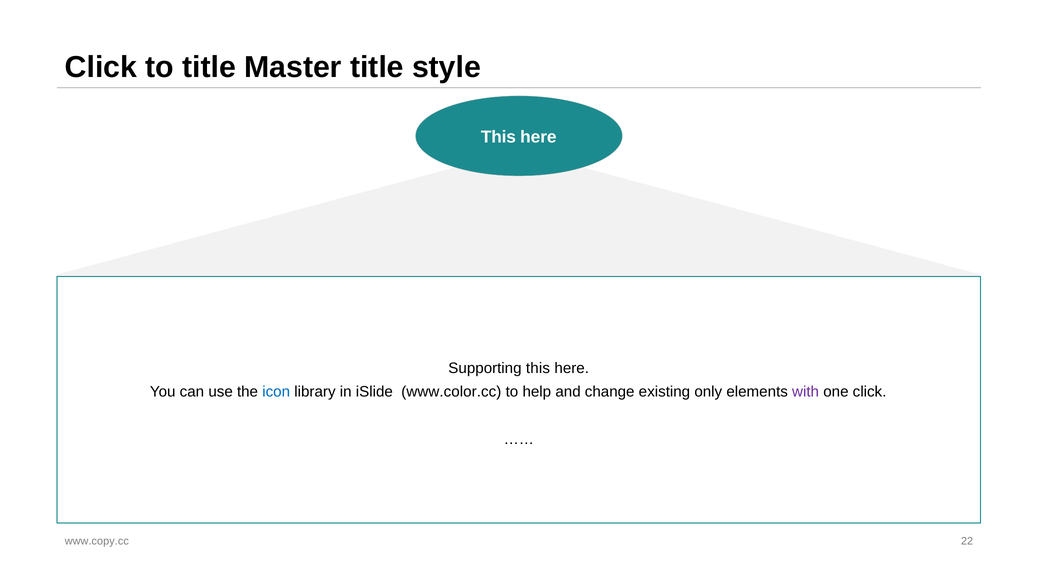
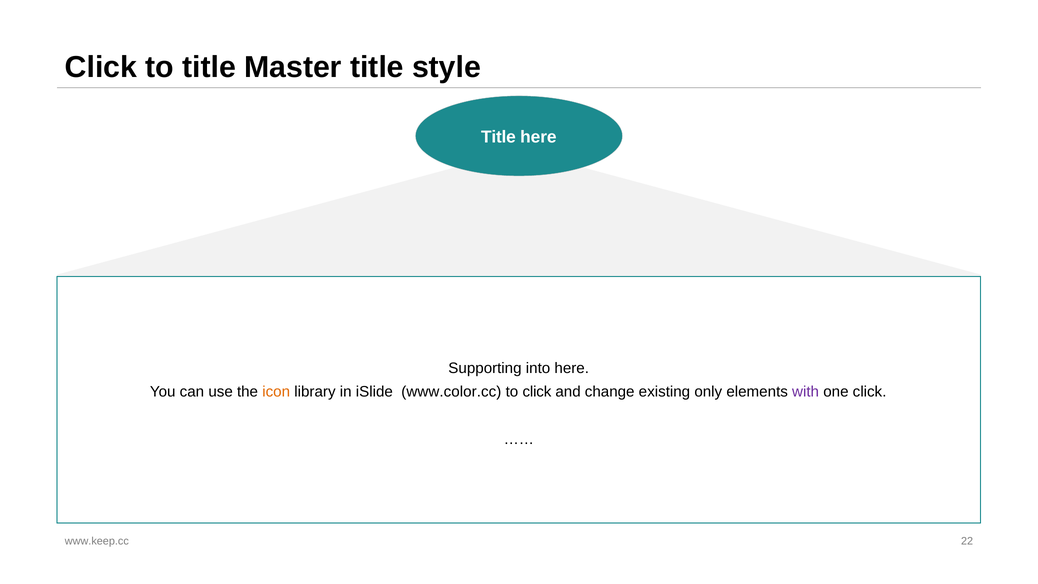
This: This -> Title (498, 137)
Supporting this: this -> into (538, 368)
icon colour: blue -> orange (276, 392)
to help: help -> click (537, 392)
www.copy.cc: www.copy.cc -> www.keep.cc (97, 541)
